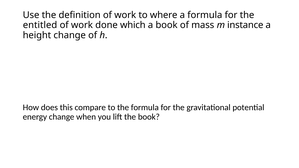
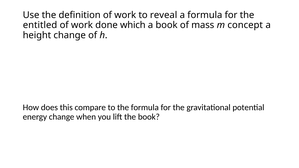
where: where -> reveal (164, 15)
instance: instance -> concept (245, 25)
